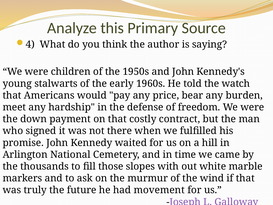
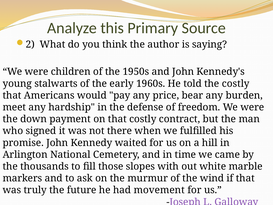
4: 4 -> 2 (30, 44)
the watch: watch -> costly (236, 83)
